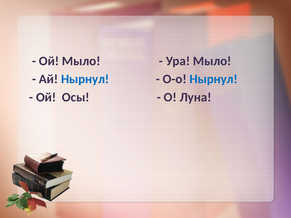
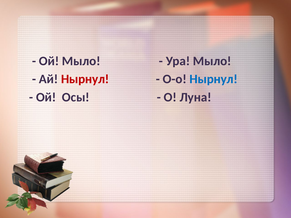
Нырнул colour: blue -> red (85, 79)
